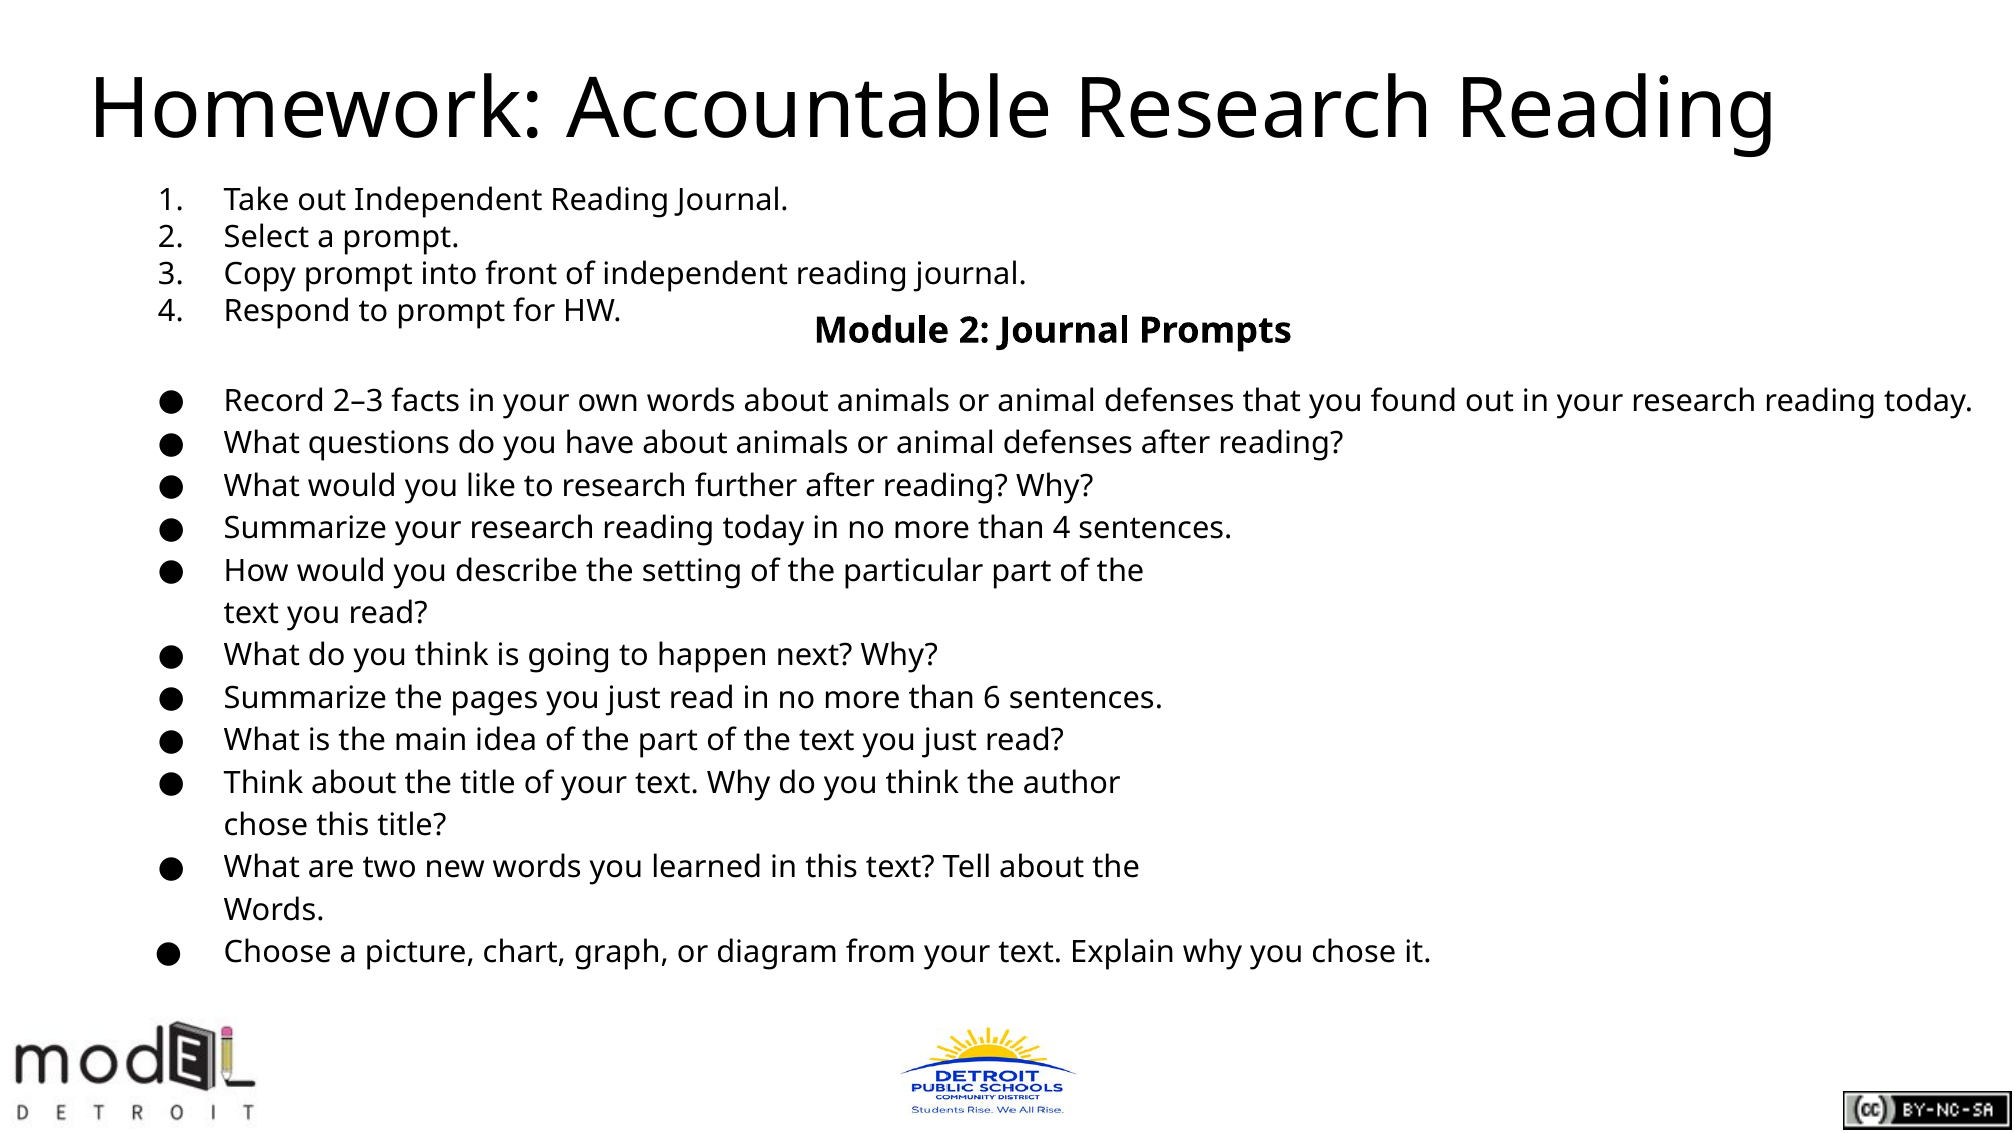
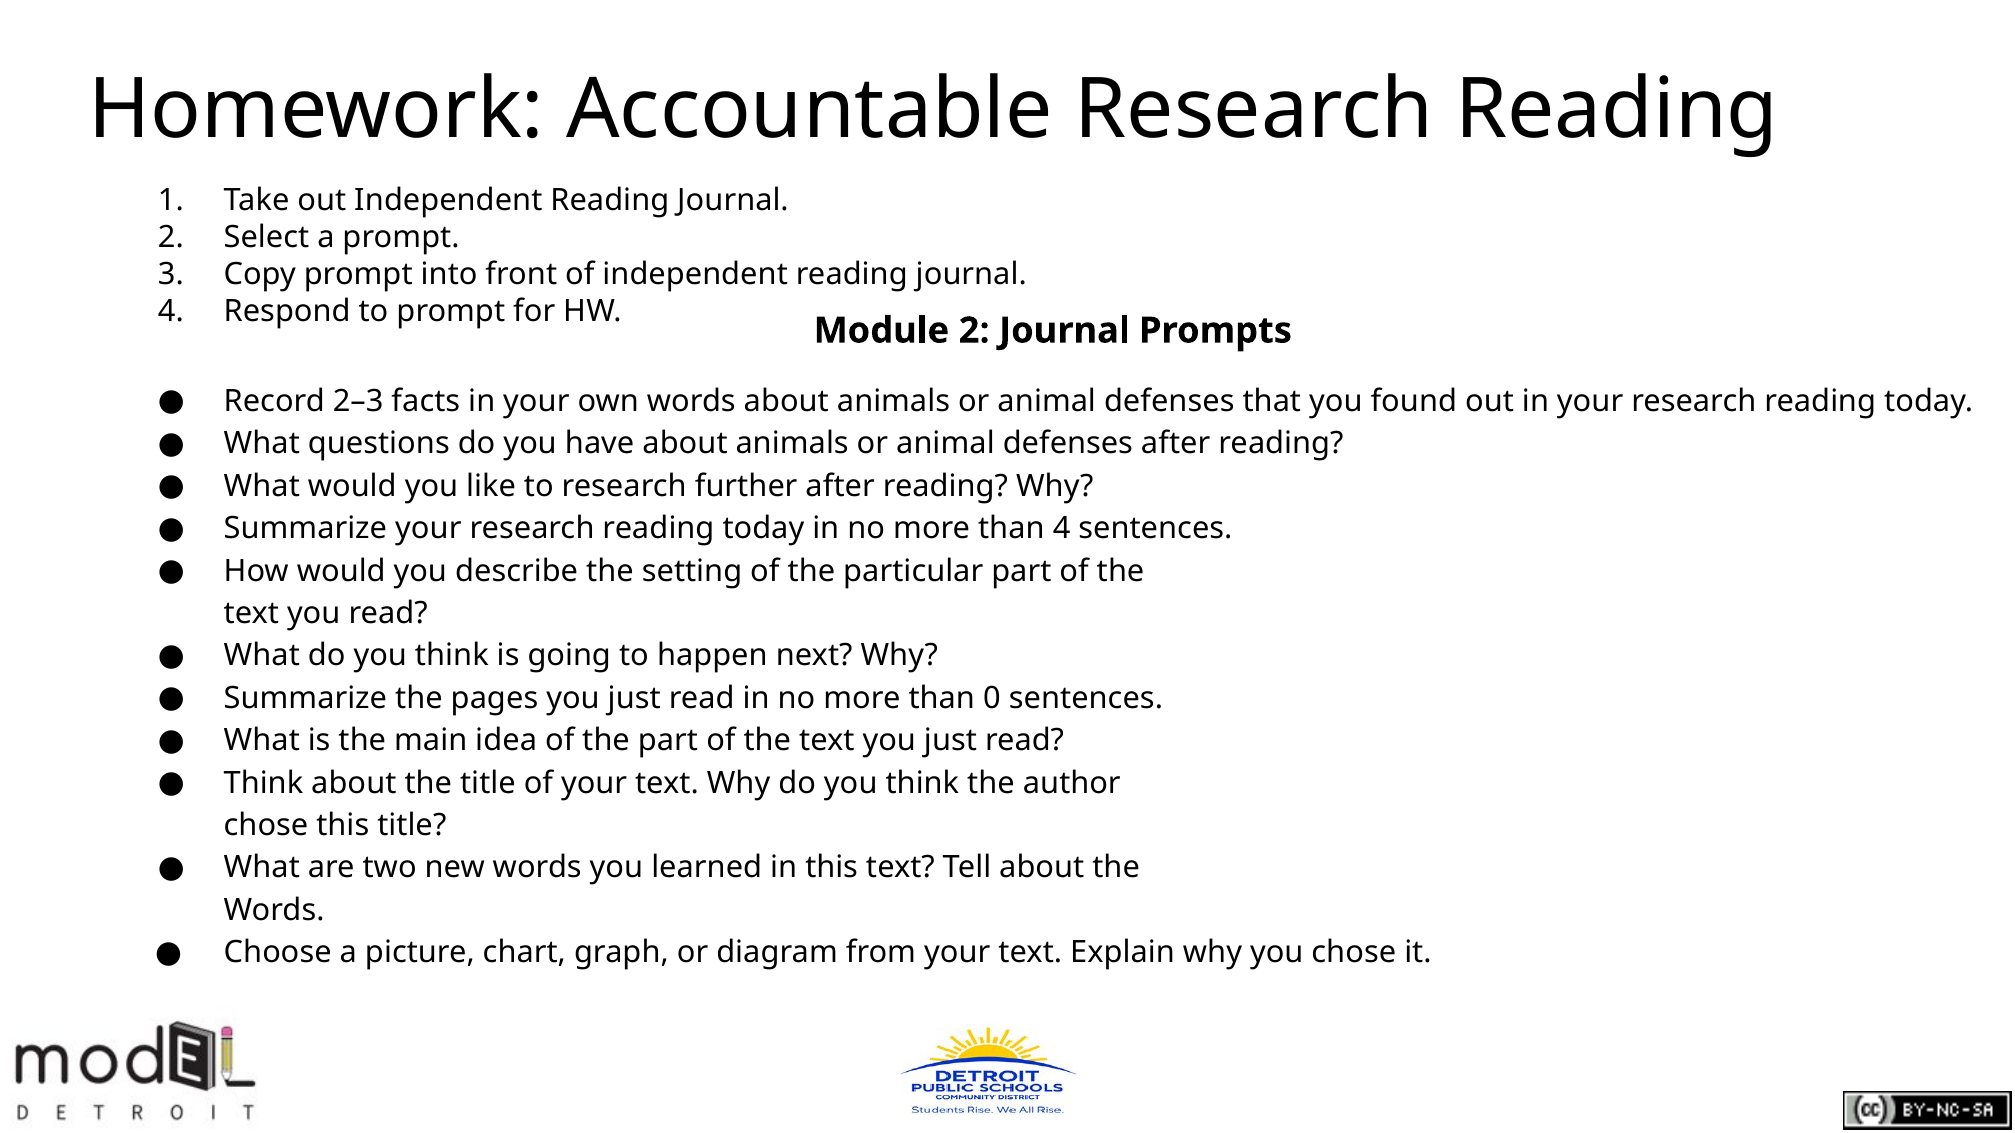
6: 6 -> 0 (992, 698)
